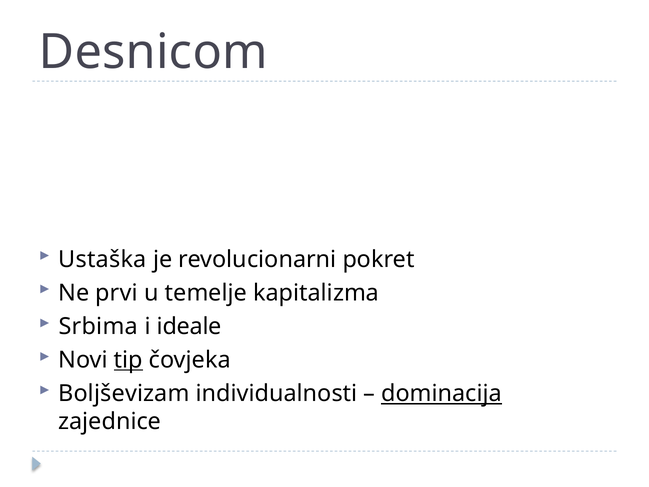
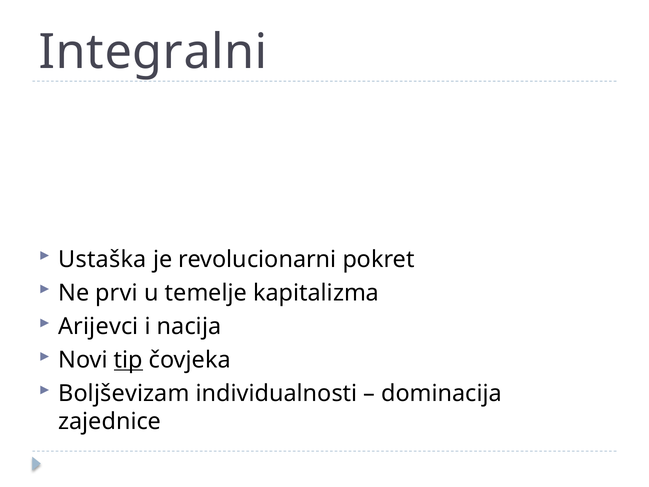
Desnicom: Desnicom -> Integralni (153, 52)
Srbima: Srbima -> Arijevci (98, 326)
ideale: ideale -> nacija (189, 326)
dominacija underline: present -> none (442, 393)
